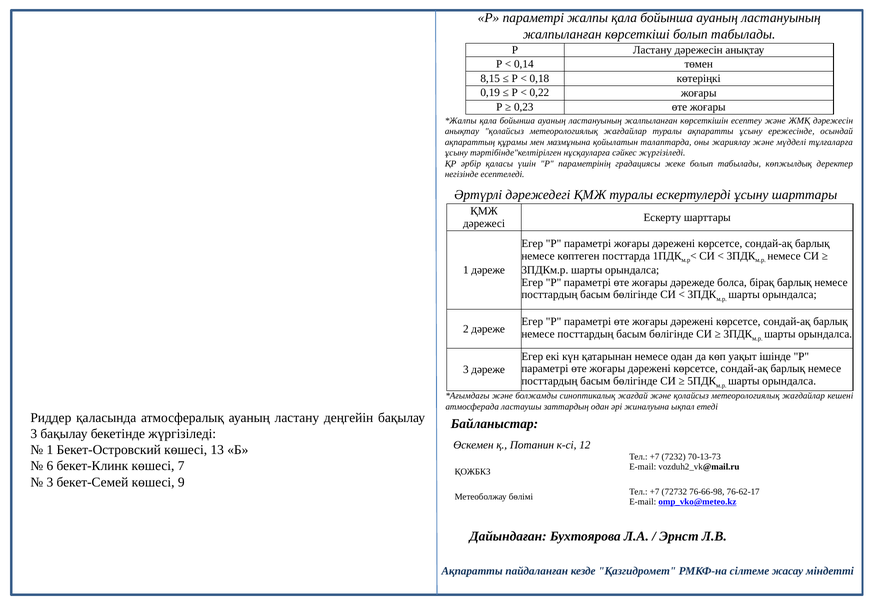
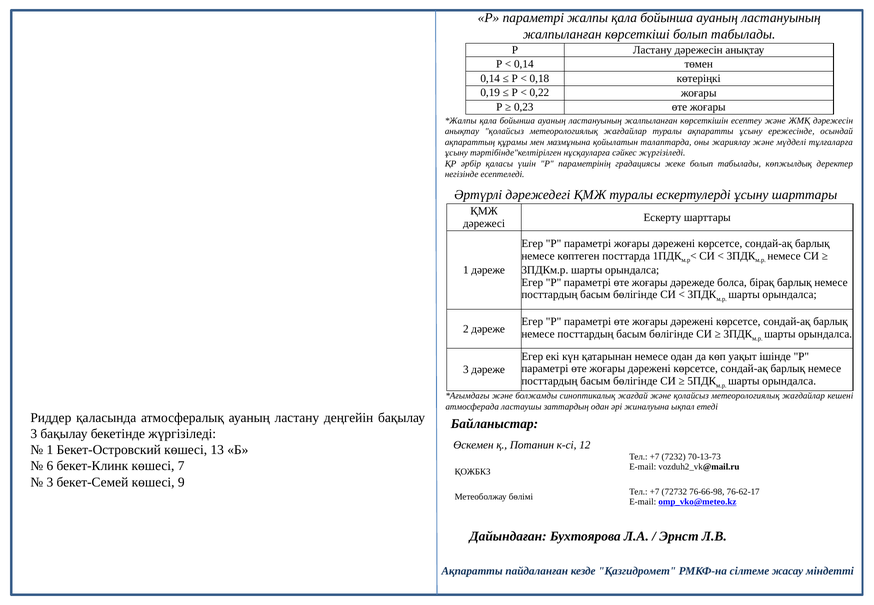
8,15: 8,15 -> 0,14 (490, 78)
